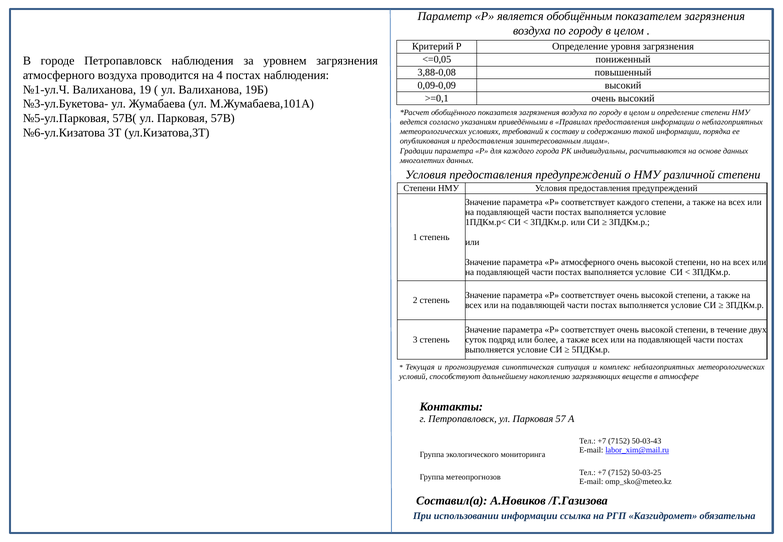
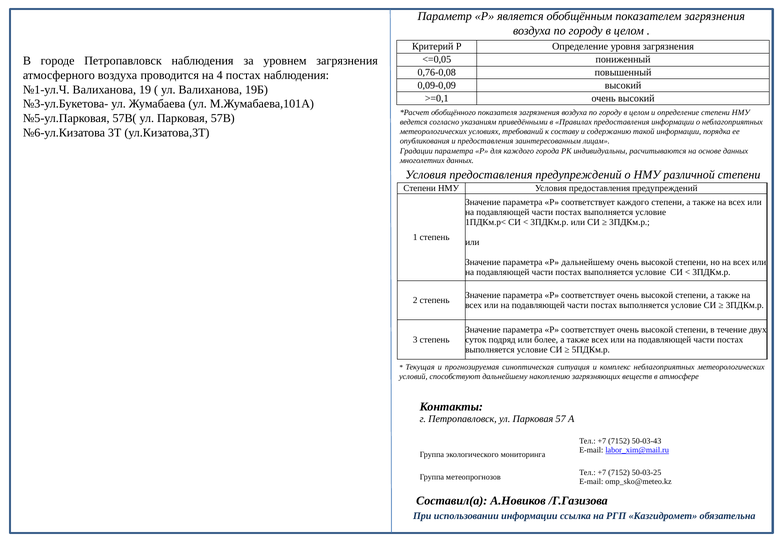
3,88-0,08: 3,88-0,08 -> 0,76-0,08 (437, 72)
Р атмосферного: атмосферного -> дальнейшему (588, 262)
